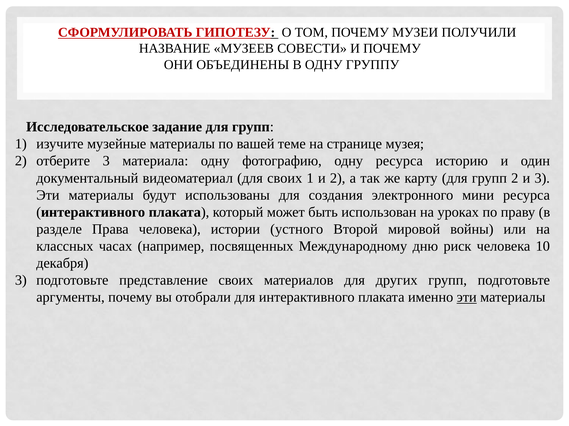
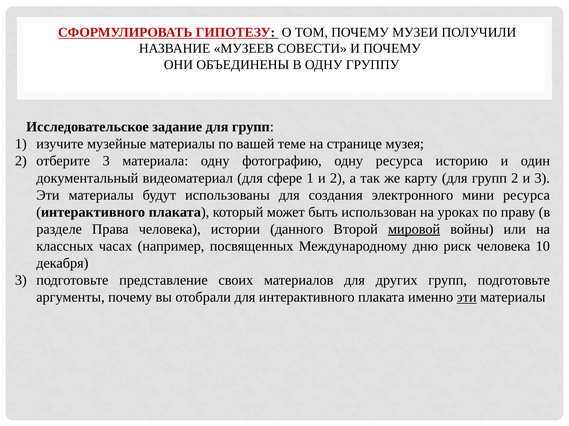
для своих: своих -> сфере (285, 178)
устного: устного -> данного (297, 230)
мировой underline: none -> present (414, 230)
